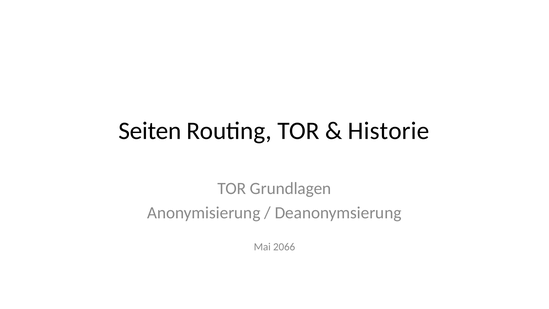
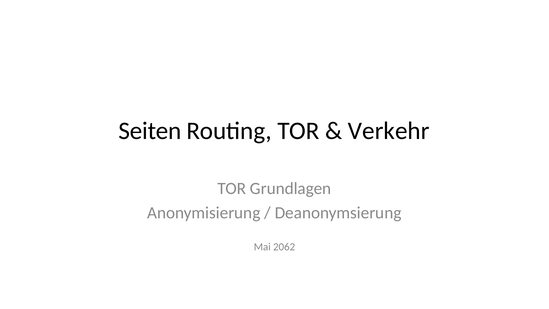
Historie: Historie -> Verkehr (389, 131)
2066: 2066 -> 2062 (284, 247)
